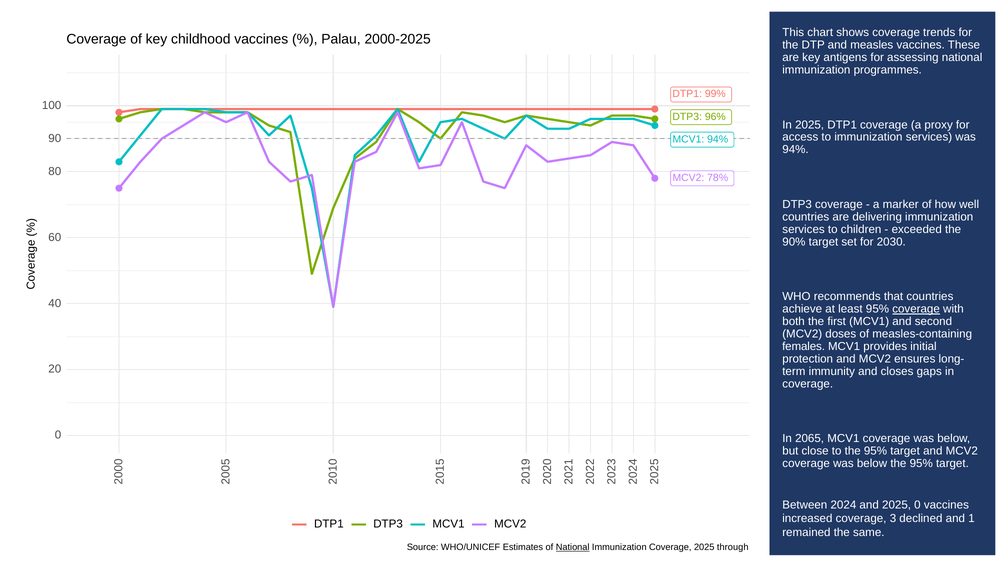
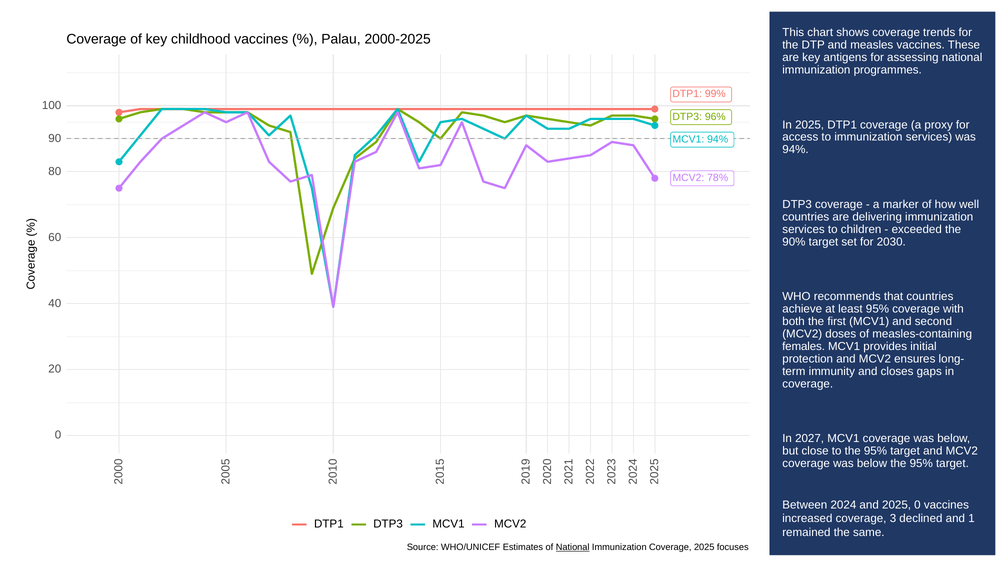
coverage underline: present -> none (916, 309)
2065: 2065 -> 2027 (810, 438)
through: through -> focuses (733, 547)
